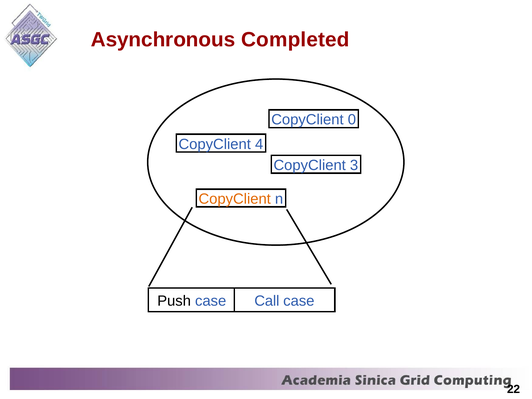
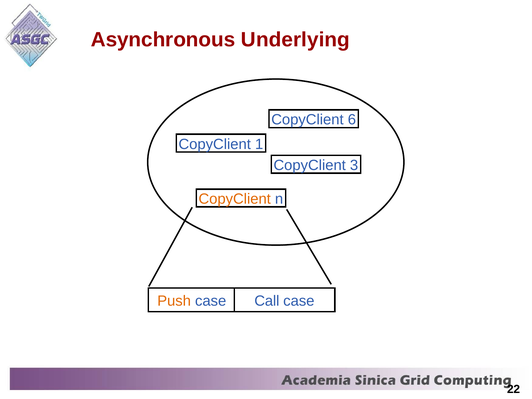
Completed: Completed -> Underlying (295, 40)
0: 0 -> 6 (352, 120)
4: 4 -> 1 (259, 144)
Push colour: black -> orange (174, 301)
